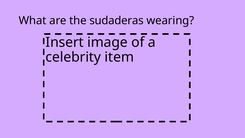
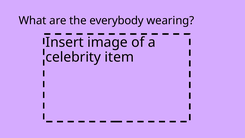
sudaderas: sudaderas -> everybody (117, 21)
